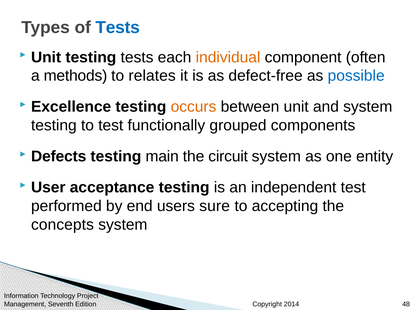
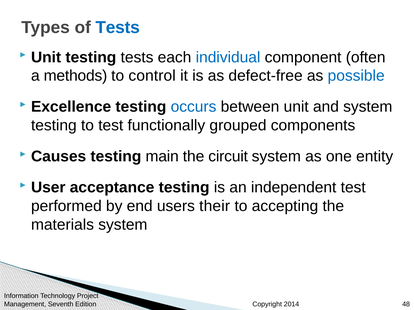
individual colour: orange -> blue (228, 57)
relates: relates -> control (152, 76)
occurs colour: orange -> blue (194, 107)
Defects: Defects -> Causes (59, 157)
sure: sure -> their (215, 206)
concepts: concepts -> materials (62, 225)
